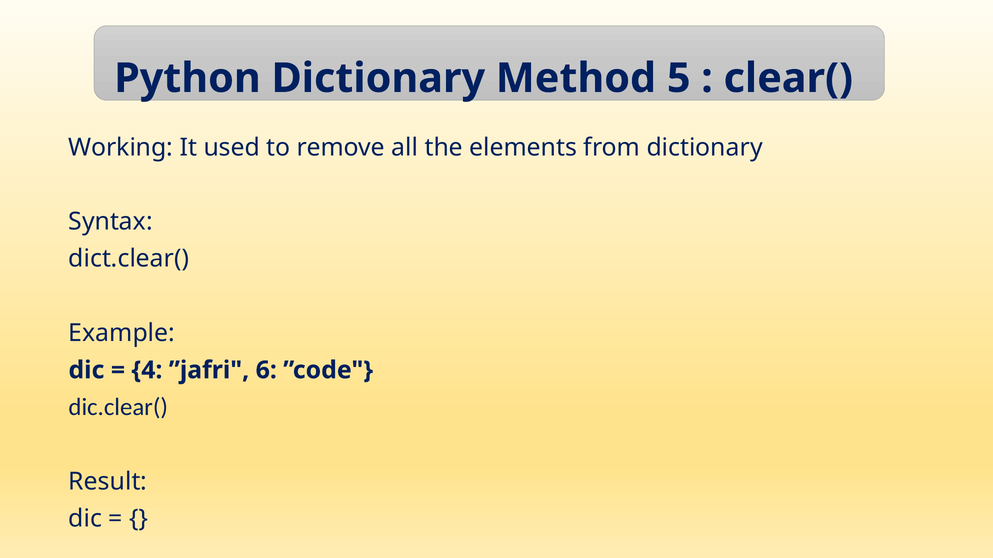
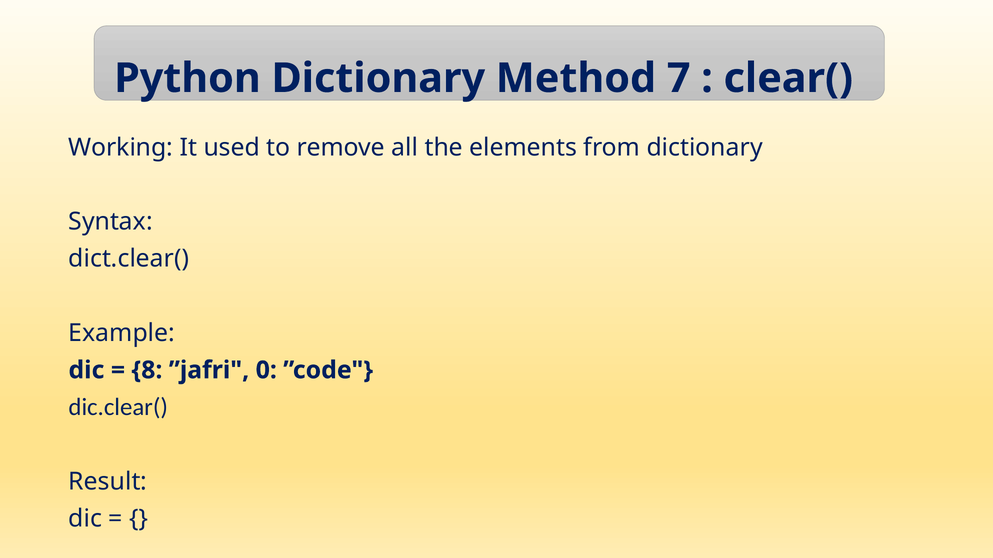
5: 5 -> 7 (679, 78)
4: 4 -> 8 (147, 370)
6: 6 -> 0 (266, 370)
